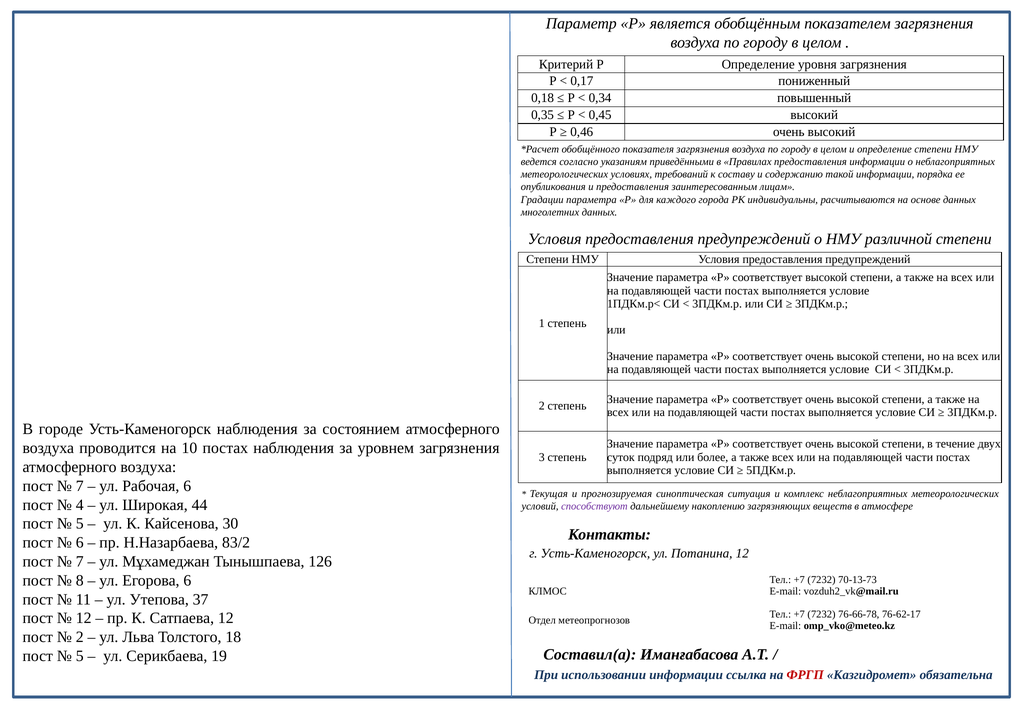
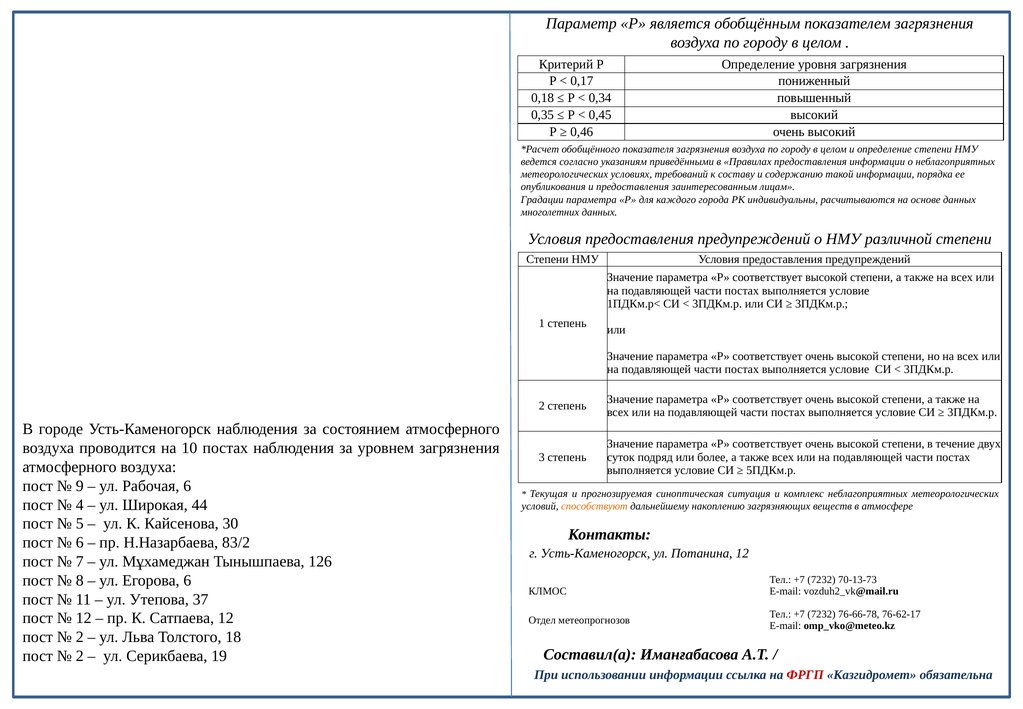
7: 7 -> 9 (80, 485)
способствуют colour: purple -> orange (594, 506)
5: 5 -> 2 (80, 655)
